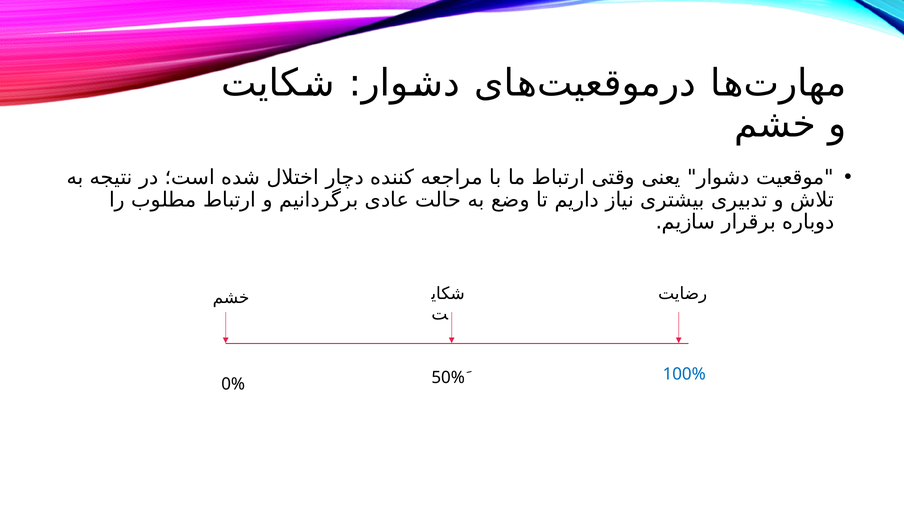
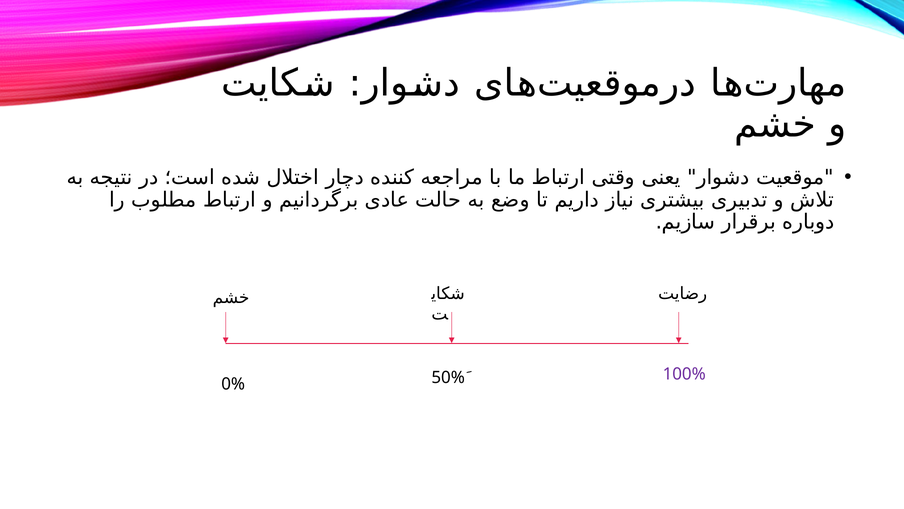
100% colour: blue -> purple (684, 374)
